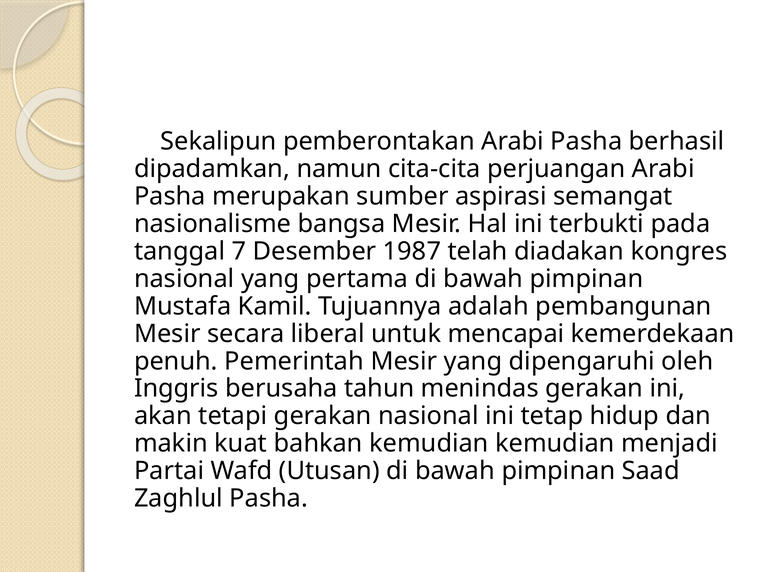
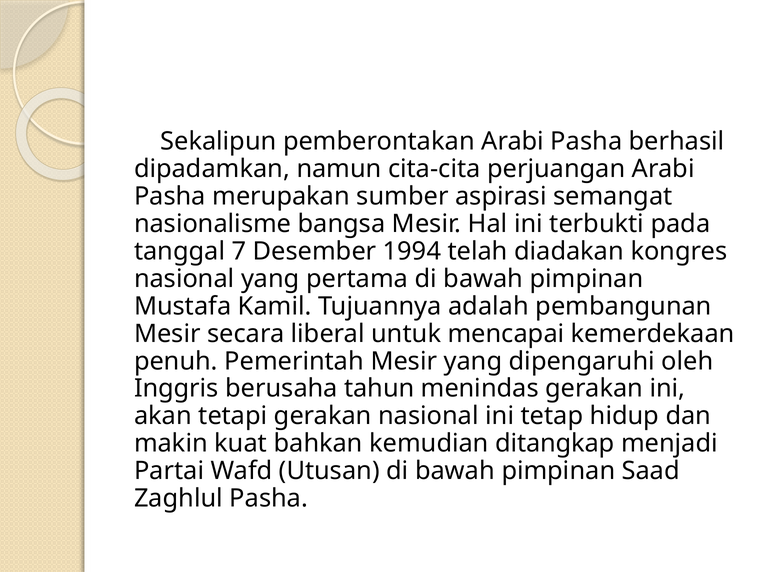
1987: 1987 -> 1994 (412, 251)
kemudian kemudian: kemudian -> ditangkap (555, 443)
